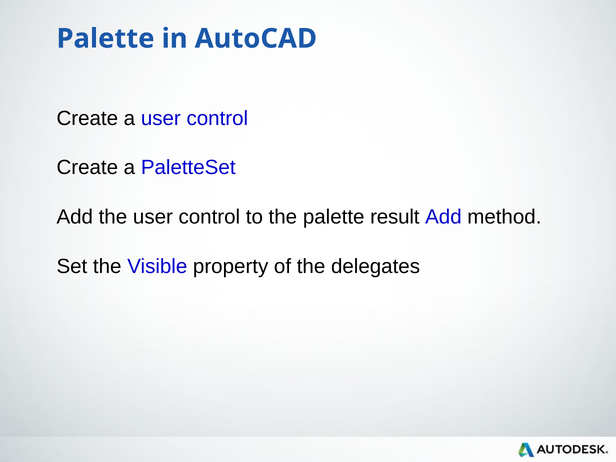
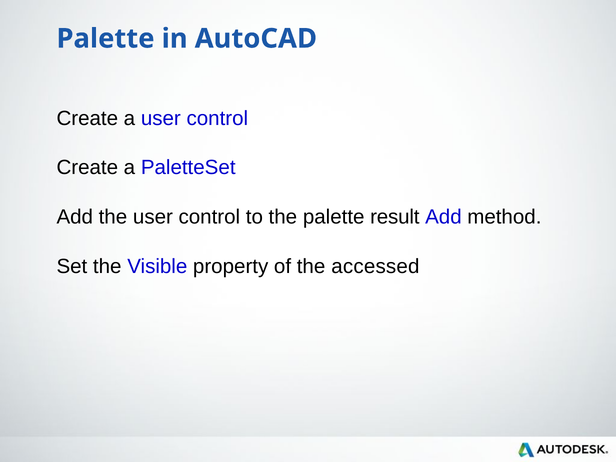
delegates: delegates -> accessed (375, 266)
